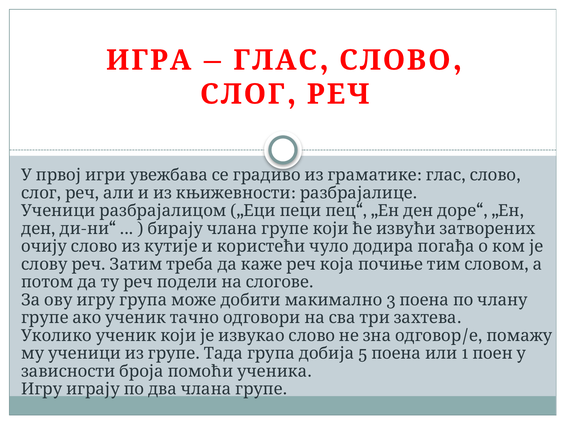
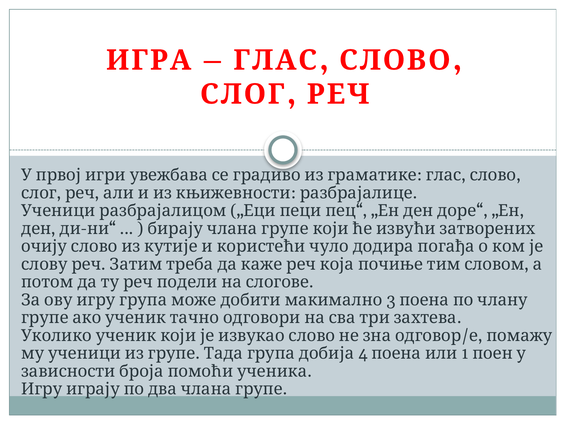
5: 5 -> 4 (363, 353)
